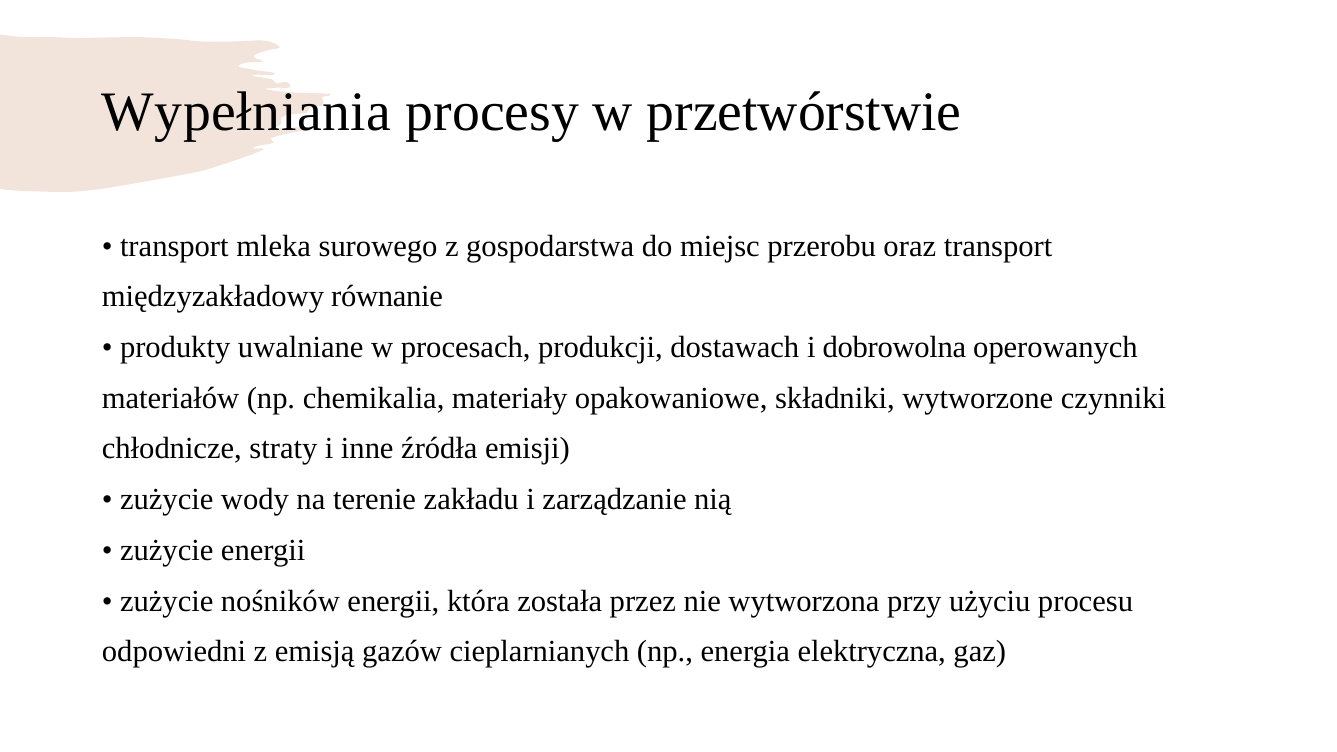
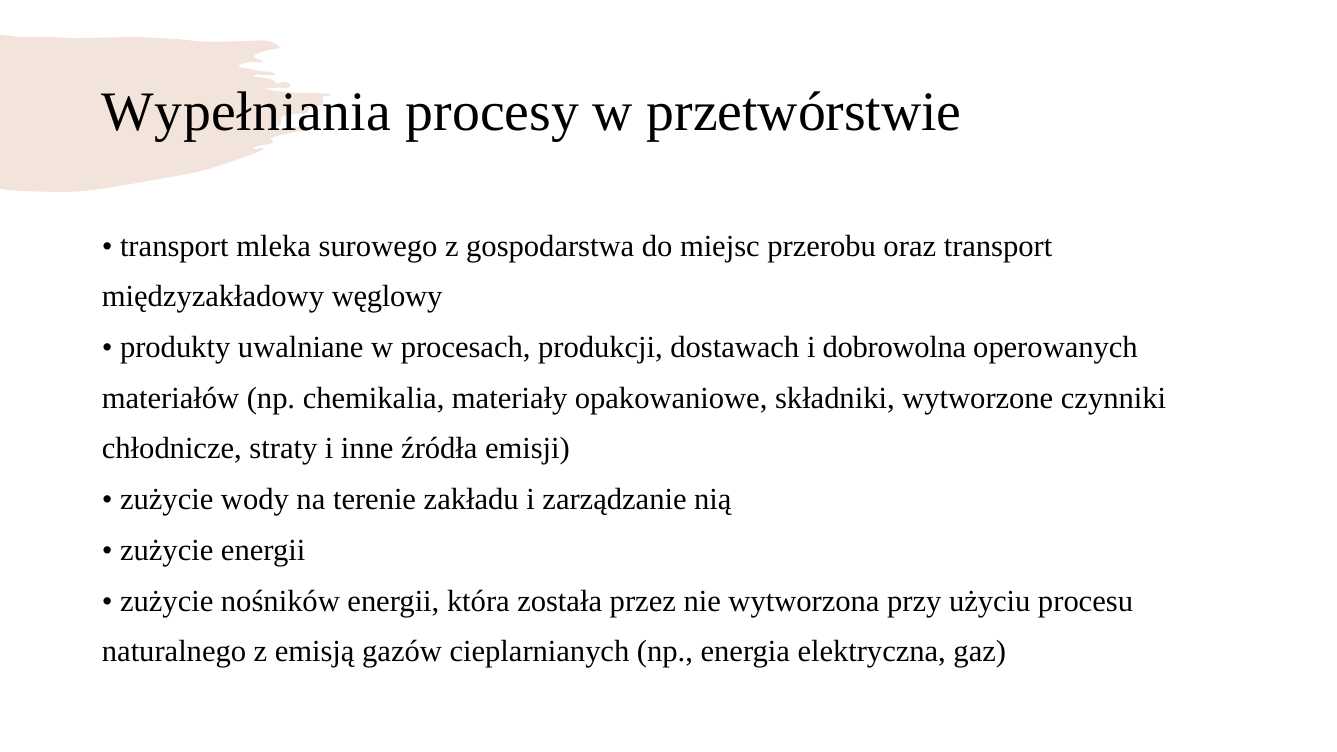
równanie: równanie -> węglowy (387, 297)
odpowiedni: odpowiedni -> naturalnego (174, 652)
